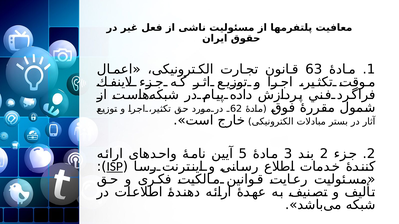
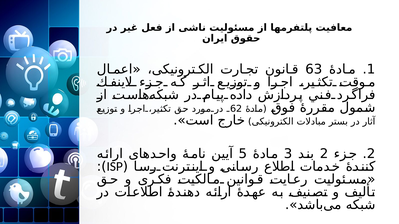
ISP underline: present -> none (115, 167)
